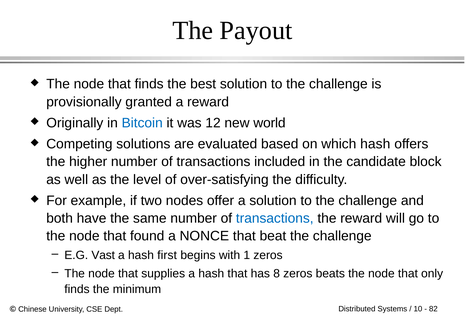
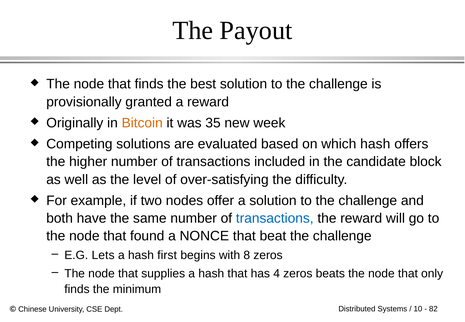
Bitcoin colour: blue -> orange (142, 123)
12: 12 -> 35 (213, 123)
world: world -> week (269, 123)
Vast: Vast -> Lets (103, 255)
1: 1 -> 8 (247, 255)
8: 8 -> 4 (277, 274)
